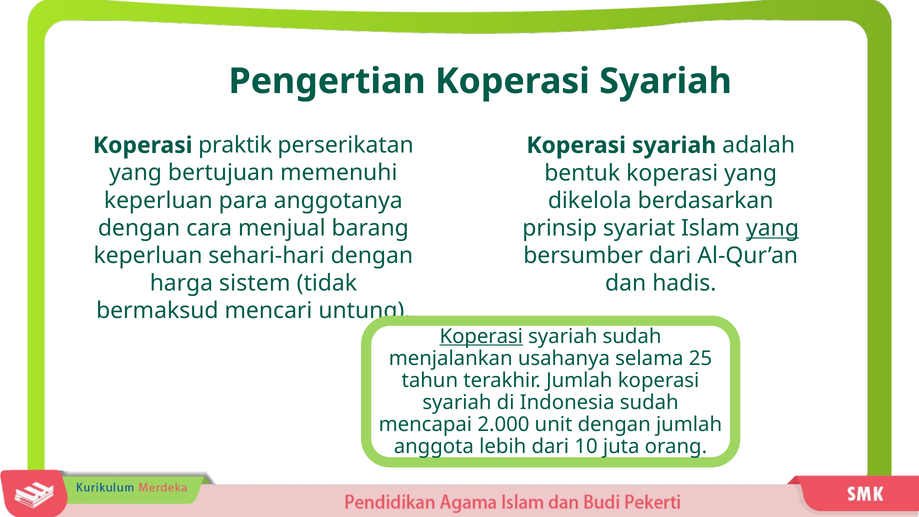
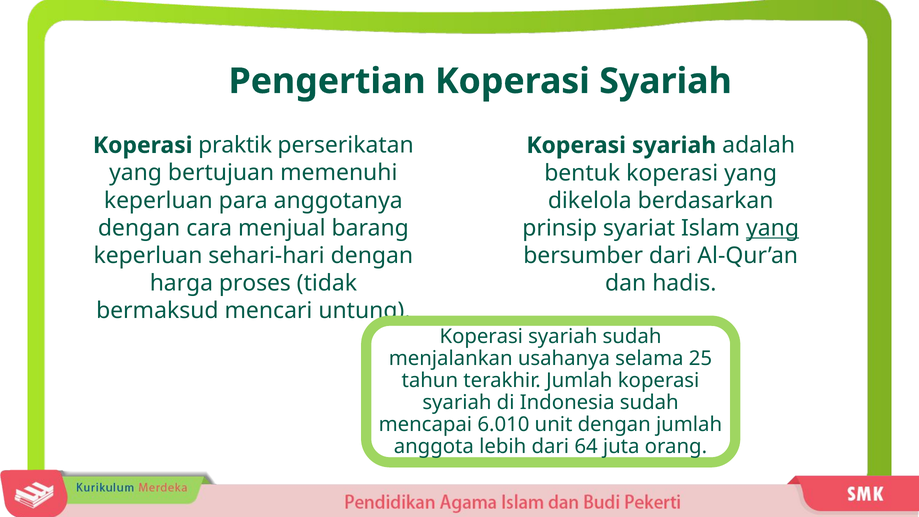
sistem: sistem -> proses (255, 283)
Koperasi underline: present -> none (481, 336)
2.000: 2.000 -> 6.010 (503, 424)
10: 10 -> 64 (586, 446)
